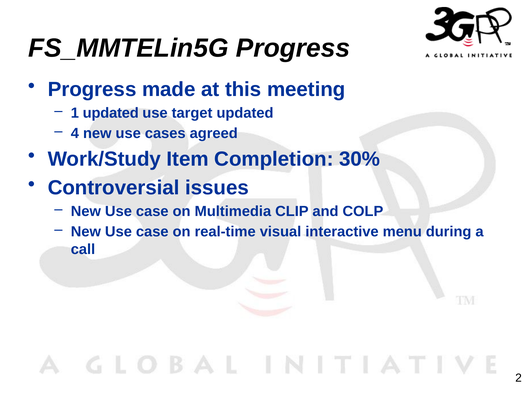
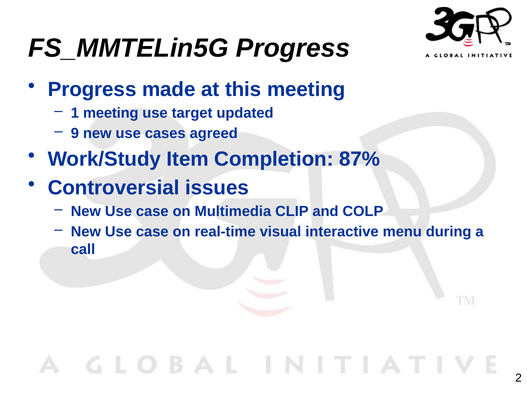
1 updated: updated -> meeting (111, 113)
4: 4 -> 9 (75, 133)
30%: 30% -> 87% (360, 159)
